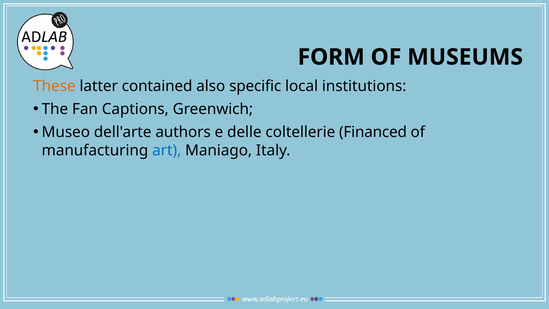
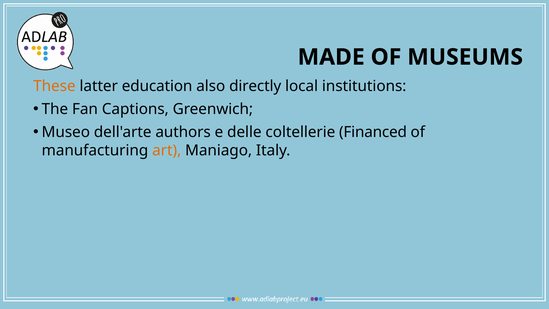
FORM: FORM -> MADE (331, 57)
contained: contained -> education (157, 86)
specific: specific -> directly (255, 86)
art colour: blue -> orange (167, 150)
